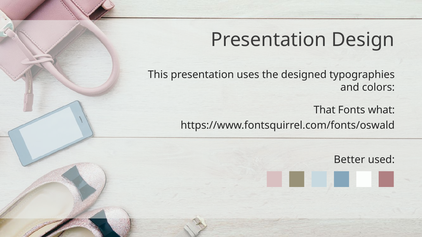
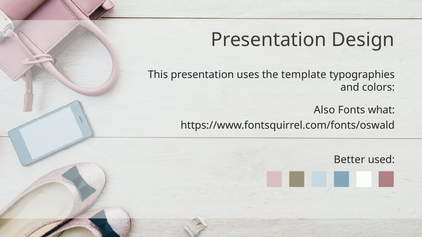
designed: designed -> template (304, 75)
That: That -> Also (324, 110)
